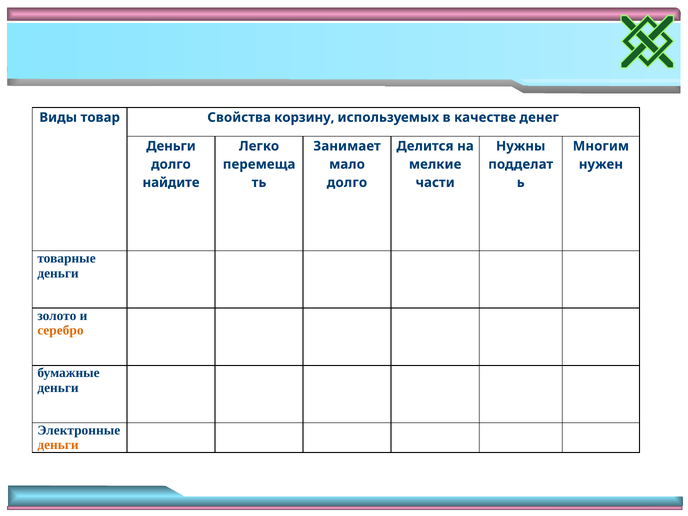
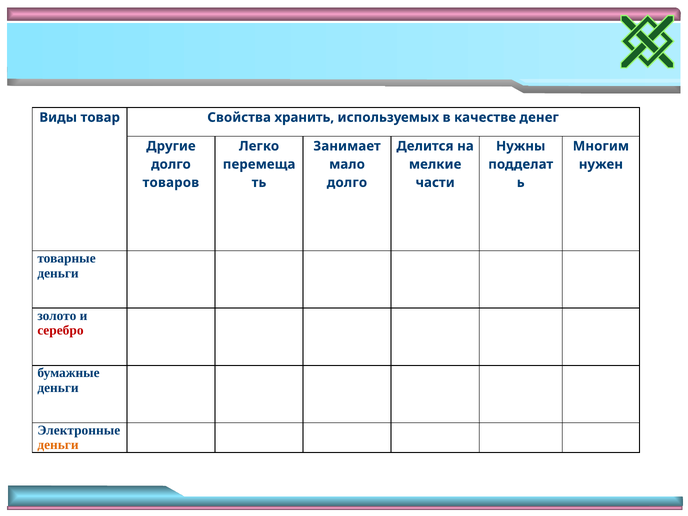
корзину: корзину -> хранить (304, 117)
Деньги: Деньги -> Другие (171, 146)
найдите: найдите -> товаров (171, 183)
серебро colour: orange -> red (60, 330)
